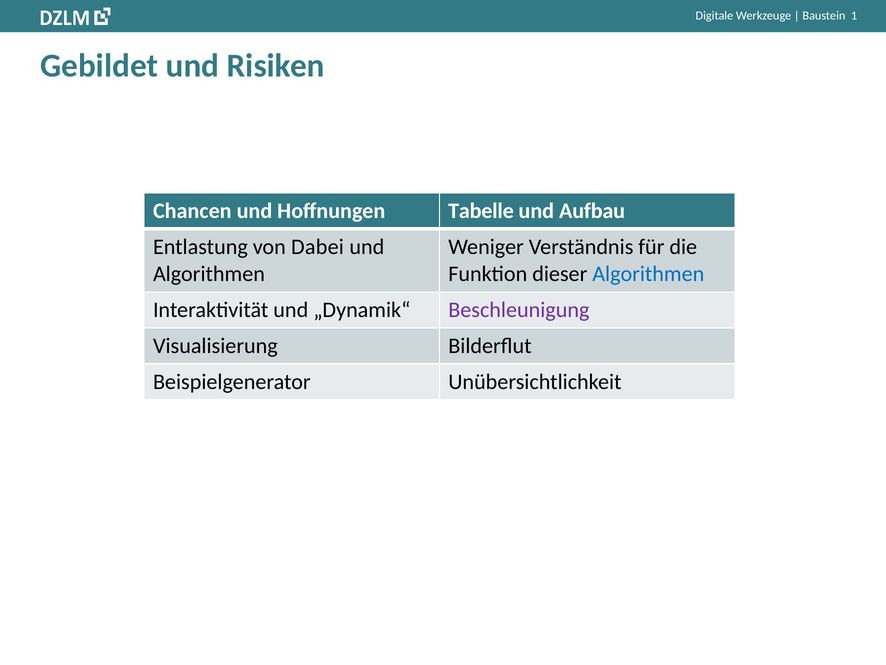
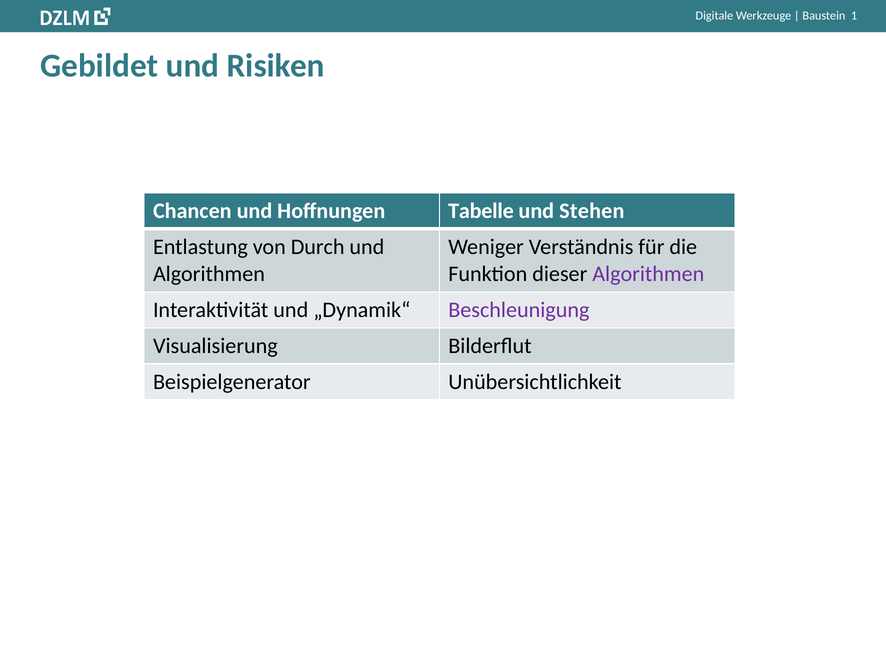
Aufbau: Aufbau -> Stehen (592, 211)
Dabei: Dabei -> Durch (318, 247)
Algorithmen colour: blue -> purple (648, 274)
